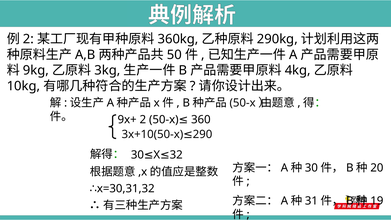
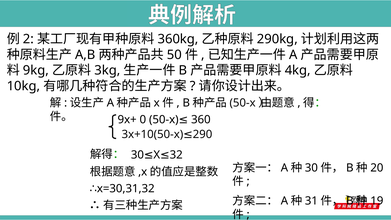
9x+ 2: 2 -> 0 (143, 120)
